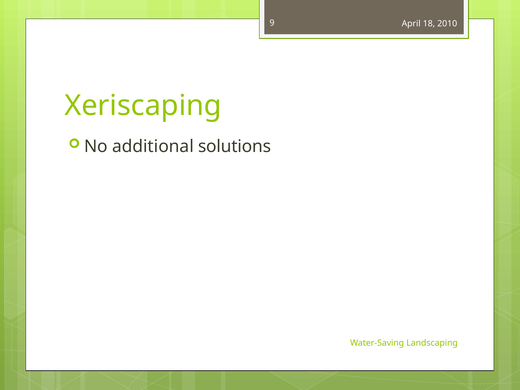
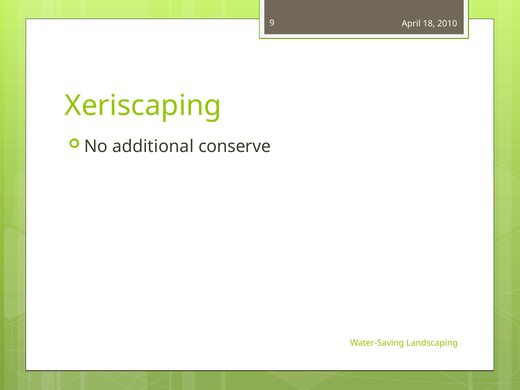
solutions: solutions -> conserve (235, 146)
